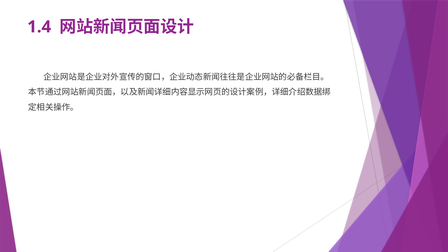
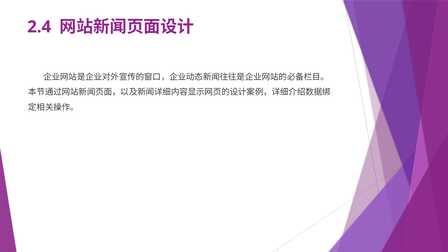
1.4: 1.4 -> 2.4 (39, 27)
